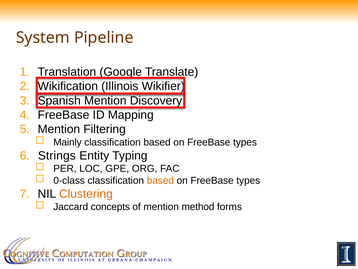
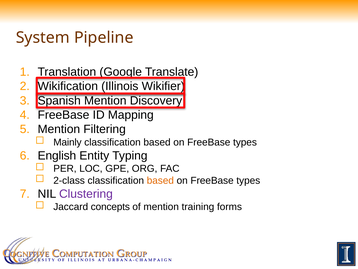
Strings: Strings -> English (57, 155)
0-class: 0-class -> 2-class (69, 180)
Clustering colour: orange -> purple (86, 193)
method: method -> training (198, 206)
